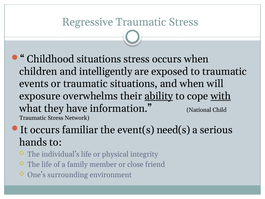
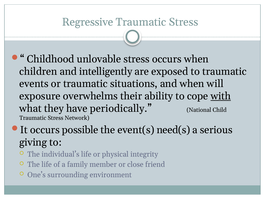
Childhood situations: situations -> unlovable (99, 59)
ability underline: present -> none (159, 96)
information: information -> periodically (121, 108)
familiar: familiar -> possible (80, 130)
hands: hands -> giving (33, 142)
